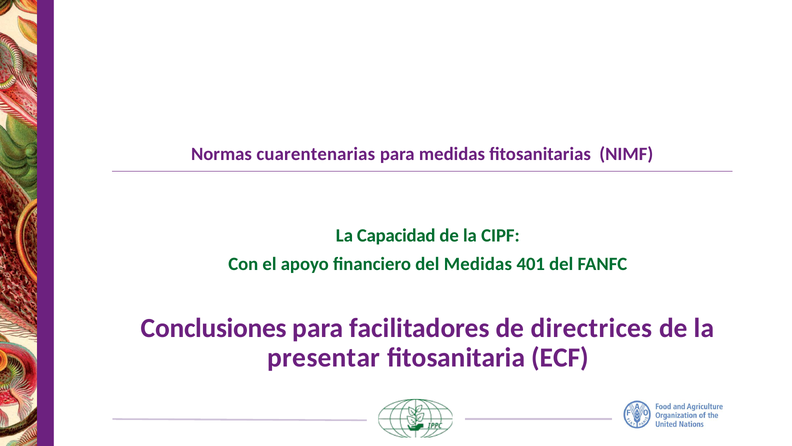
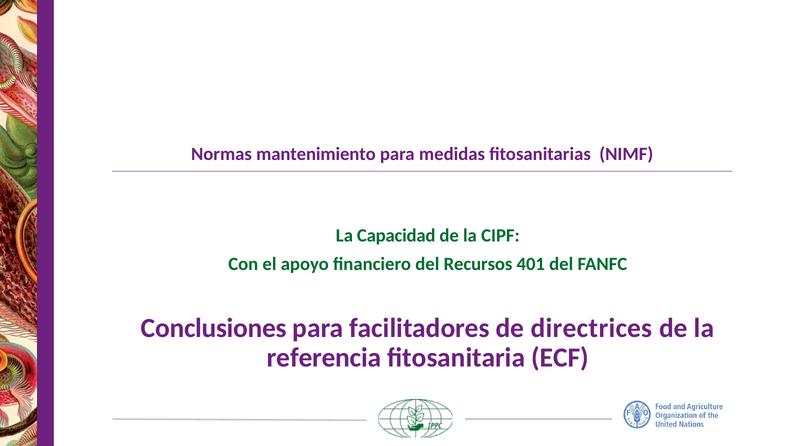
cuarentenarias: cuarentenarias -> mantenimiento (316, 154)
del Medidas: Medidas -> Recursos (478, 264)
presentar: presentar -> referencia (324, 357)
